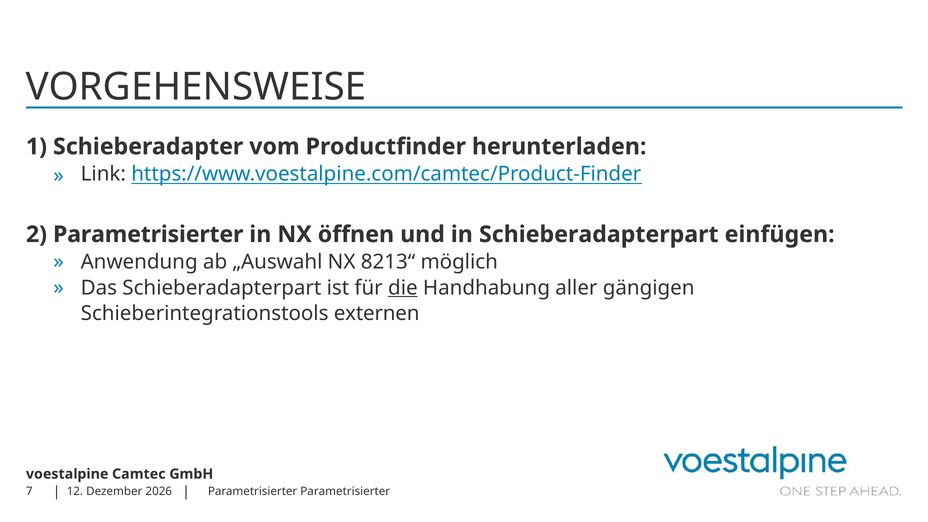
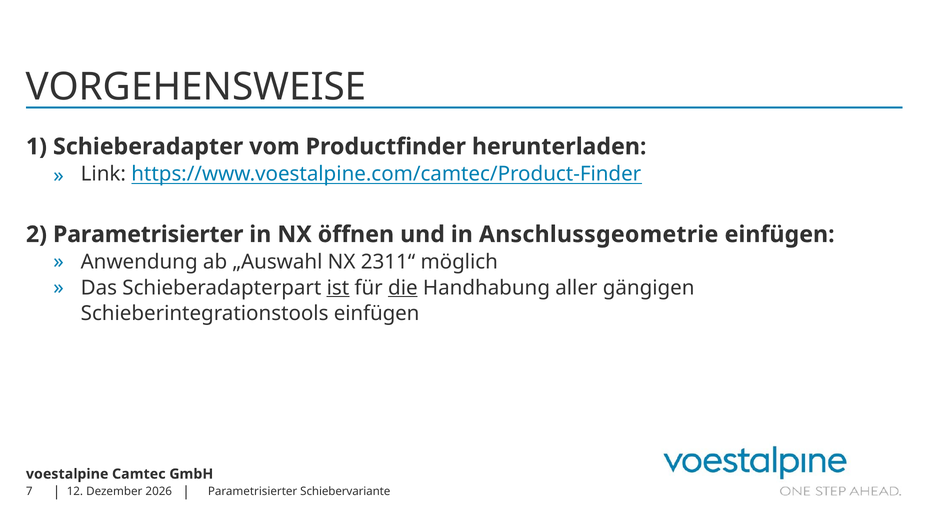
in Schieberadapterpart: Schieberadapterpart -> Anschlussgeometrie (599, 234)
8213“: 8213“ -> 2311“ (388, 262)
ist underline: none -> present (338, 288)
Schieberintegrationstools externen: externen -> einfügen (377, 314)
Parametrisierter Parametrisierter: Parametrisierter -> Schiebervariante (345, 492)
